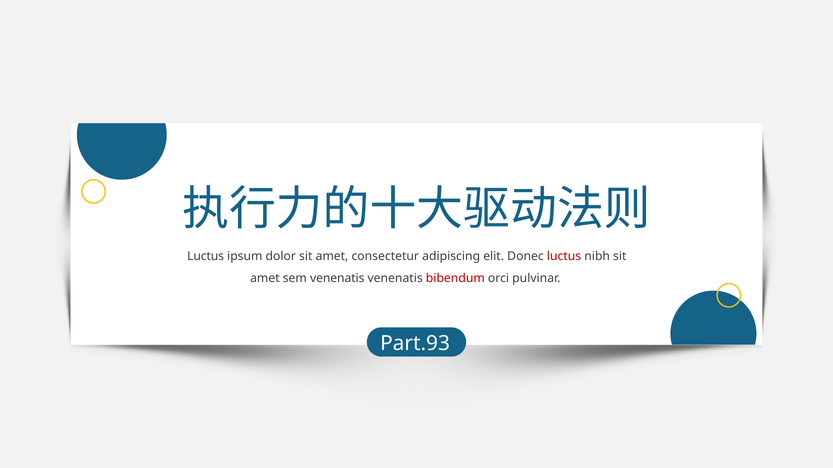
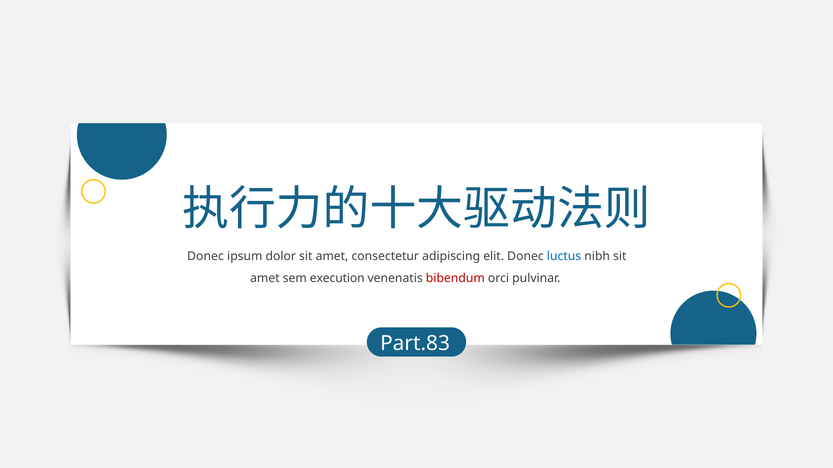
Luctus: Luctus -> Donec (206, 257)
luctus colour: red -> blue (564, 257)
sem venenatis: venenatis -> execution (337, 278)
Part.93: Part.93 -> Part.83 (415, 344)
